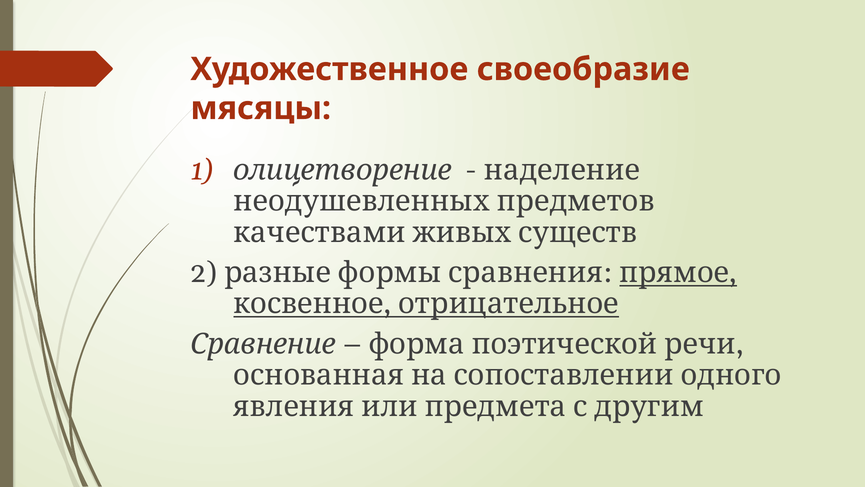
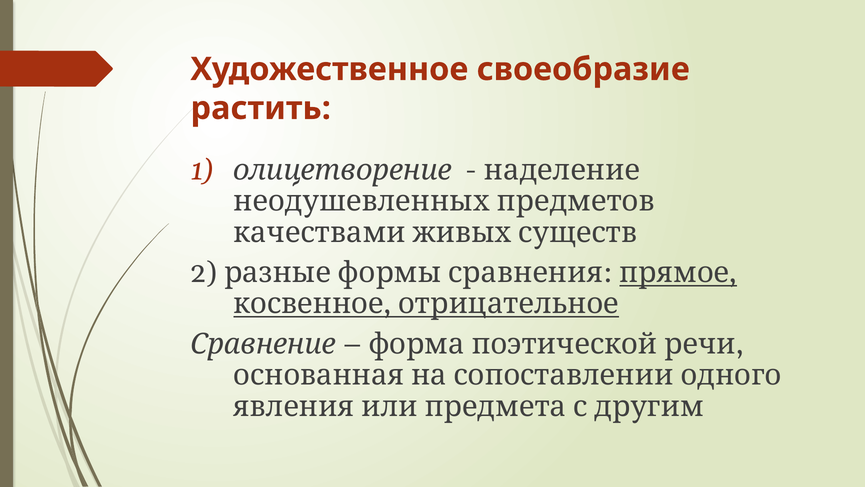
мясяцы: мясяцы -> растить (261, 108)
